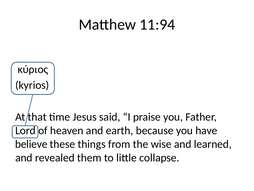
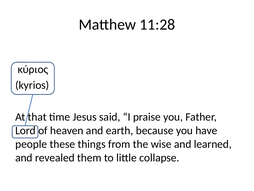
11:94: 11:94 -> 11:28 (157, 25)
believe: believe -> people (31, 144)
